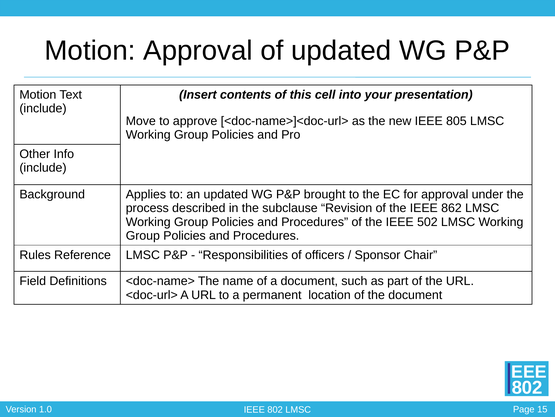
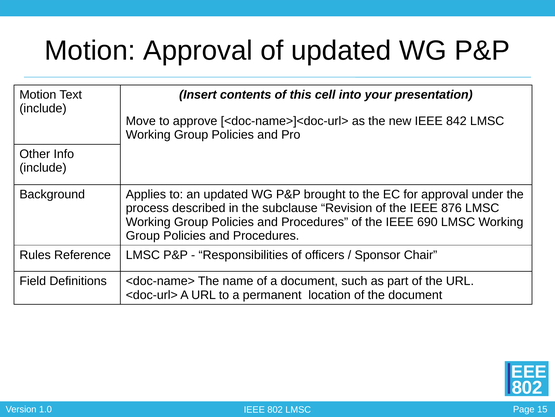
805: 805 -> 842 (456, 121)
862: 862 -> 876 (451, 208)
502: 502 -> 690 (427, 222)
